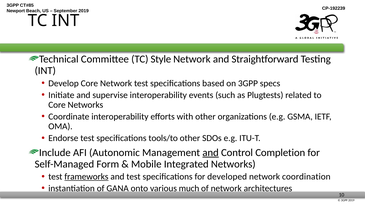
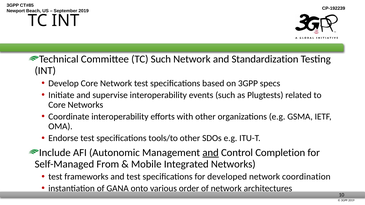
TC Style: Style -> Such (161, 59)
Straightforward: Straightforward -> Standardization (265, 59)
Form: Form -> From (108, 164)
frameworks underline: present -> none (86, 177)
much: much -> order (189, 189)
